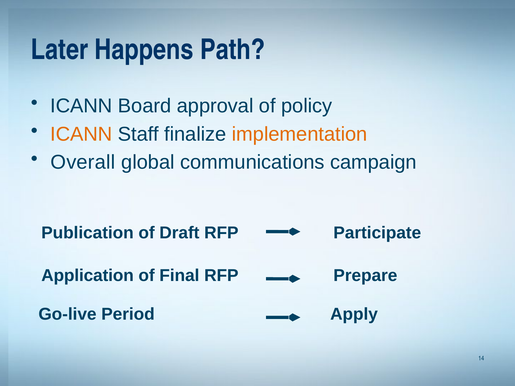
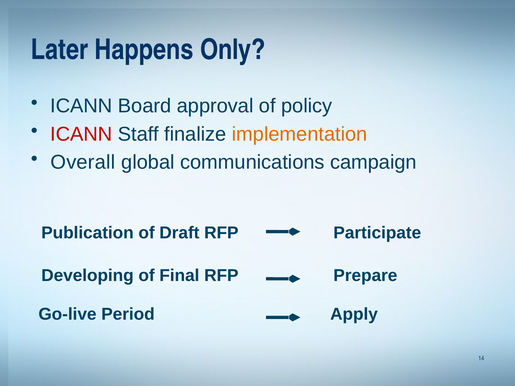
Path: Path -> Only (233, 50)
ICANN colour: orange -> red (81, 134)
Application: Application -> Developing (87, 276)
